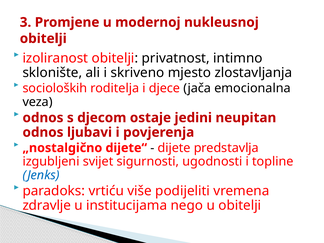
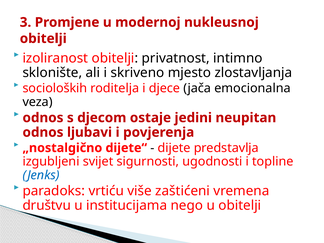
podijeliti: podijeliti -> zaštićeni (183, 191)
zdravlje: zdravlje -> društvu (47, 206)
